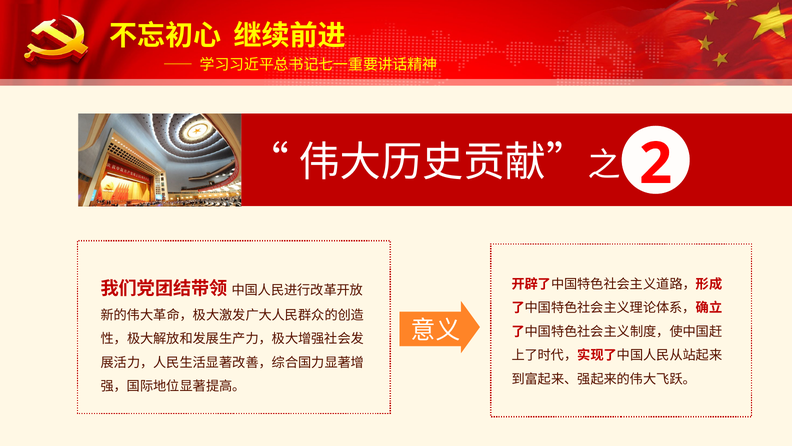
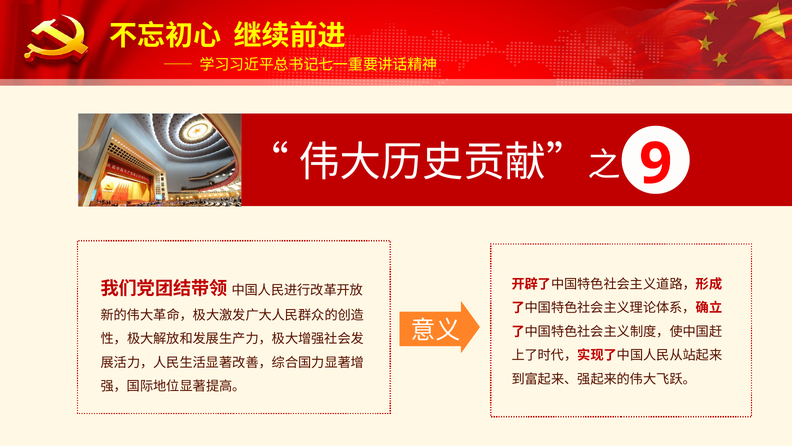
2: 2 -> 9 (656, 164)
